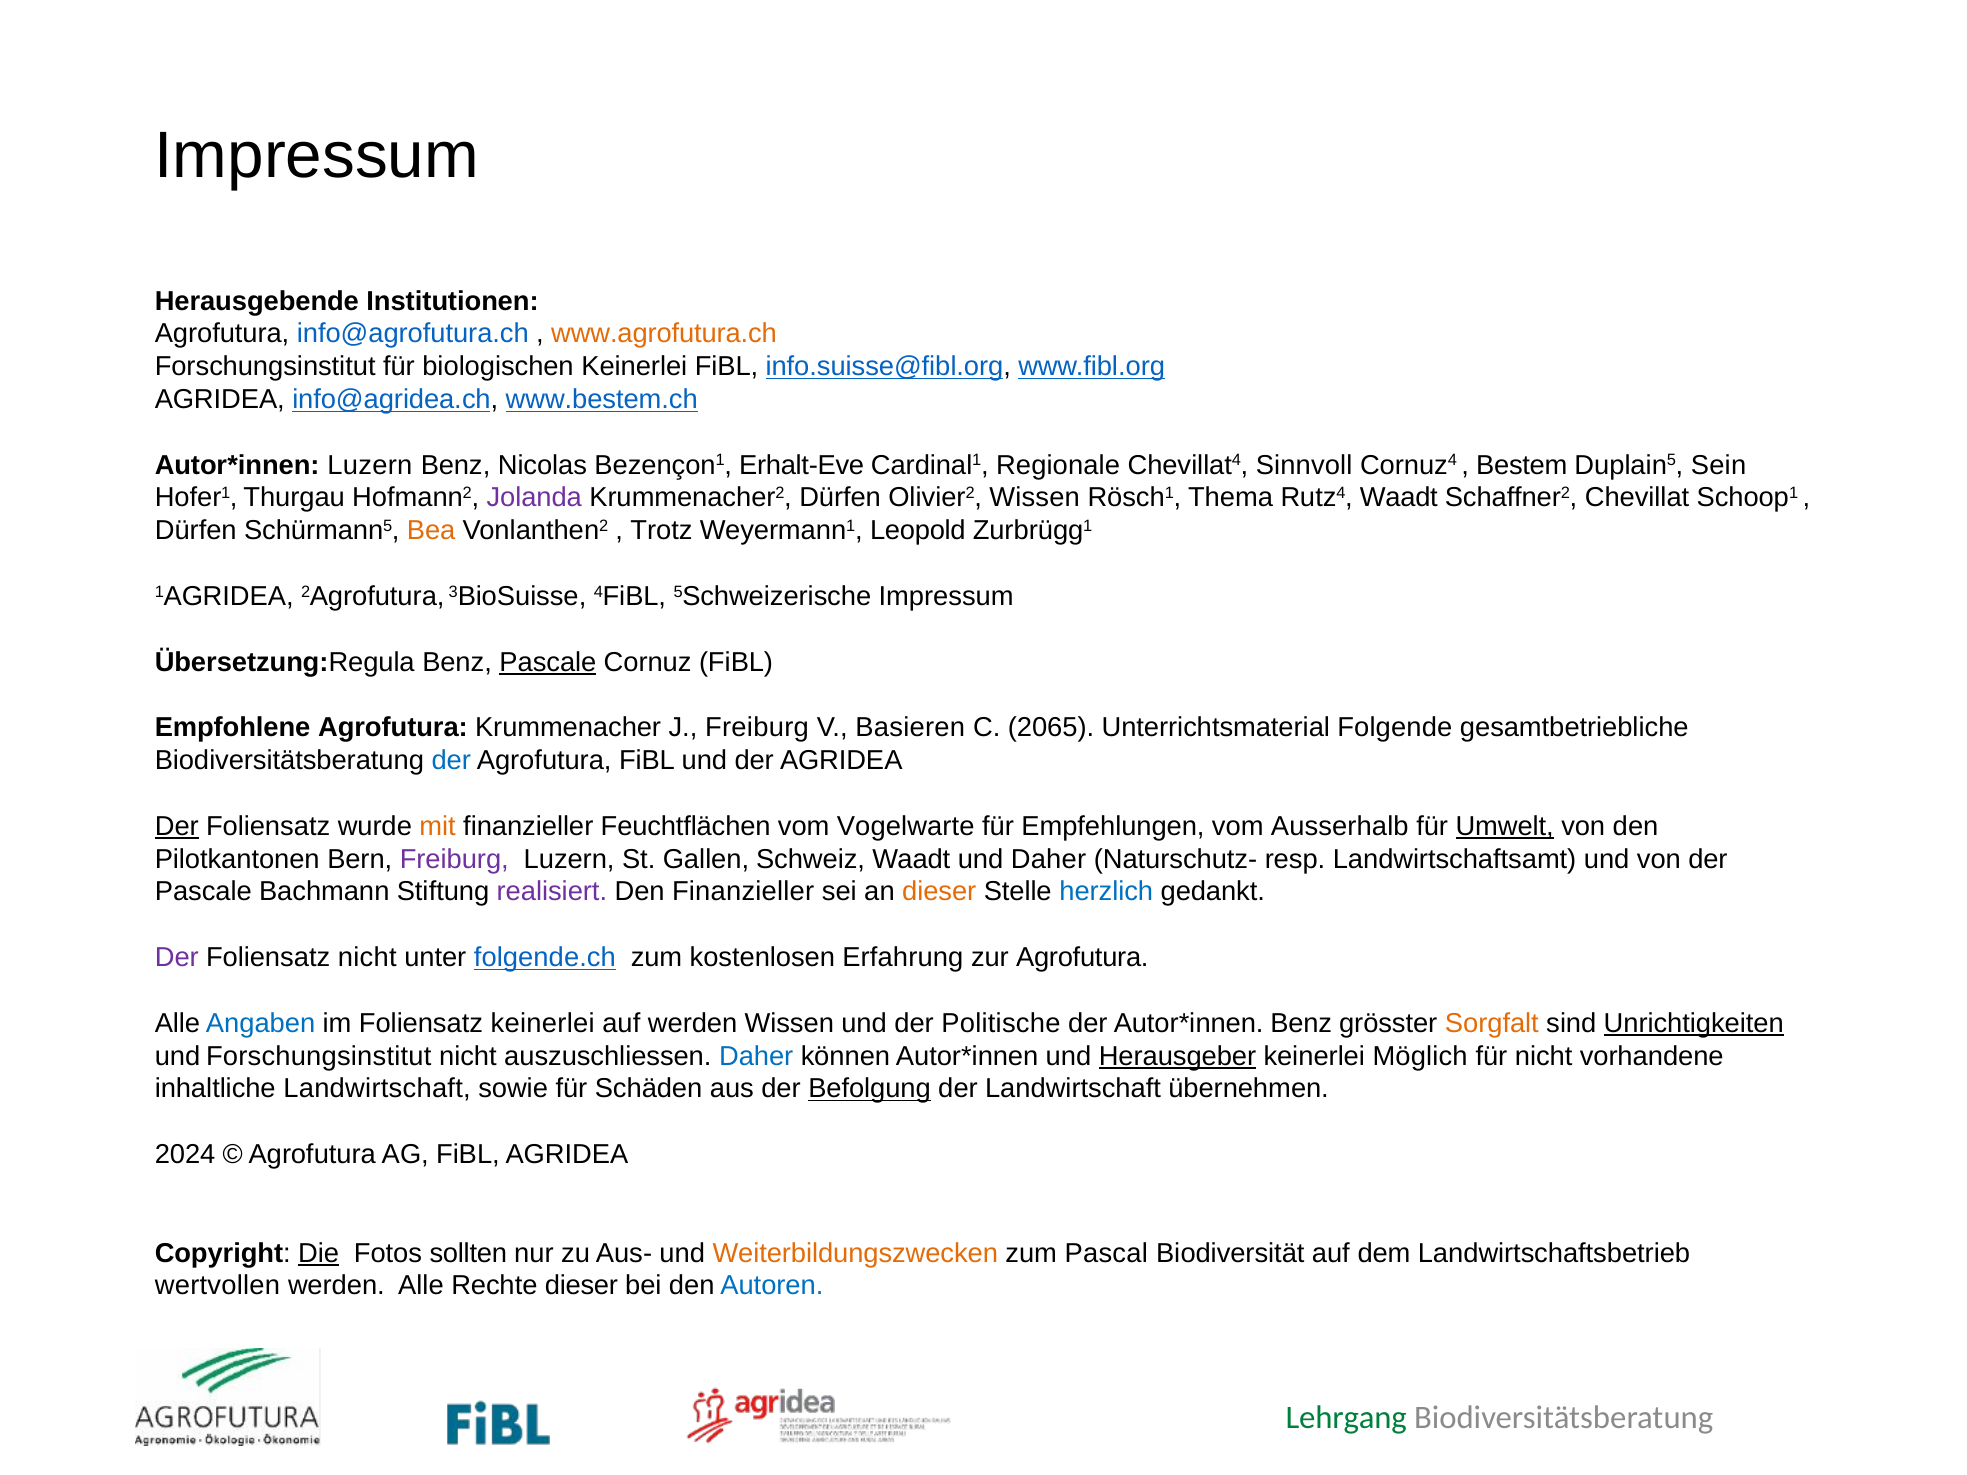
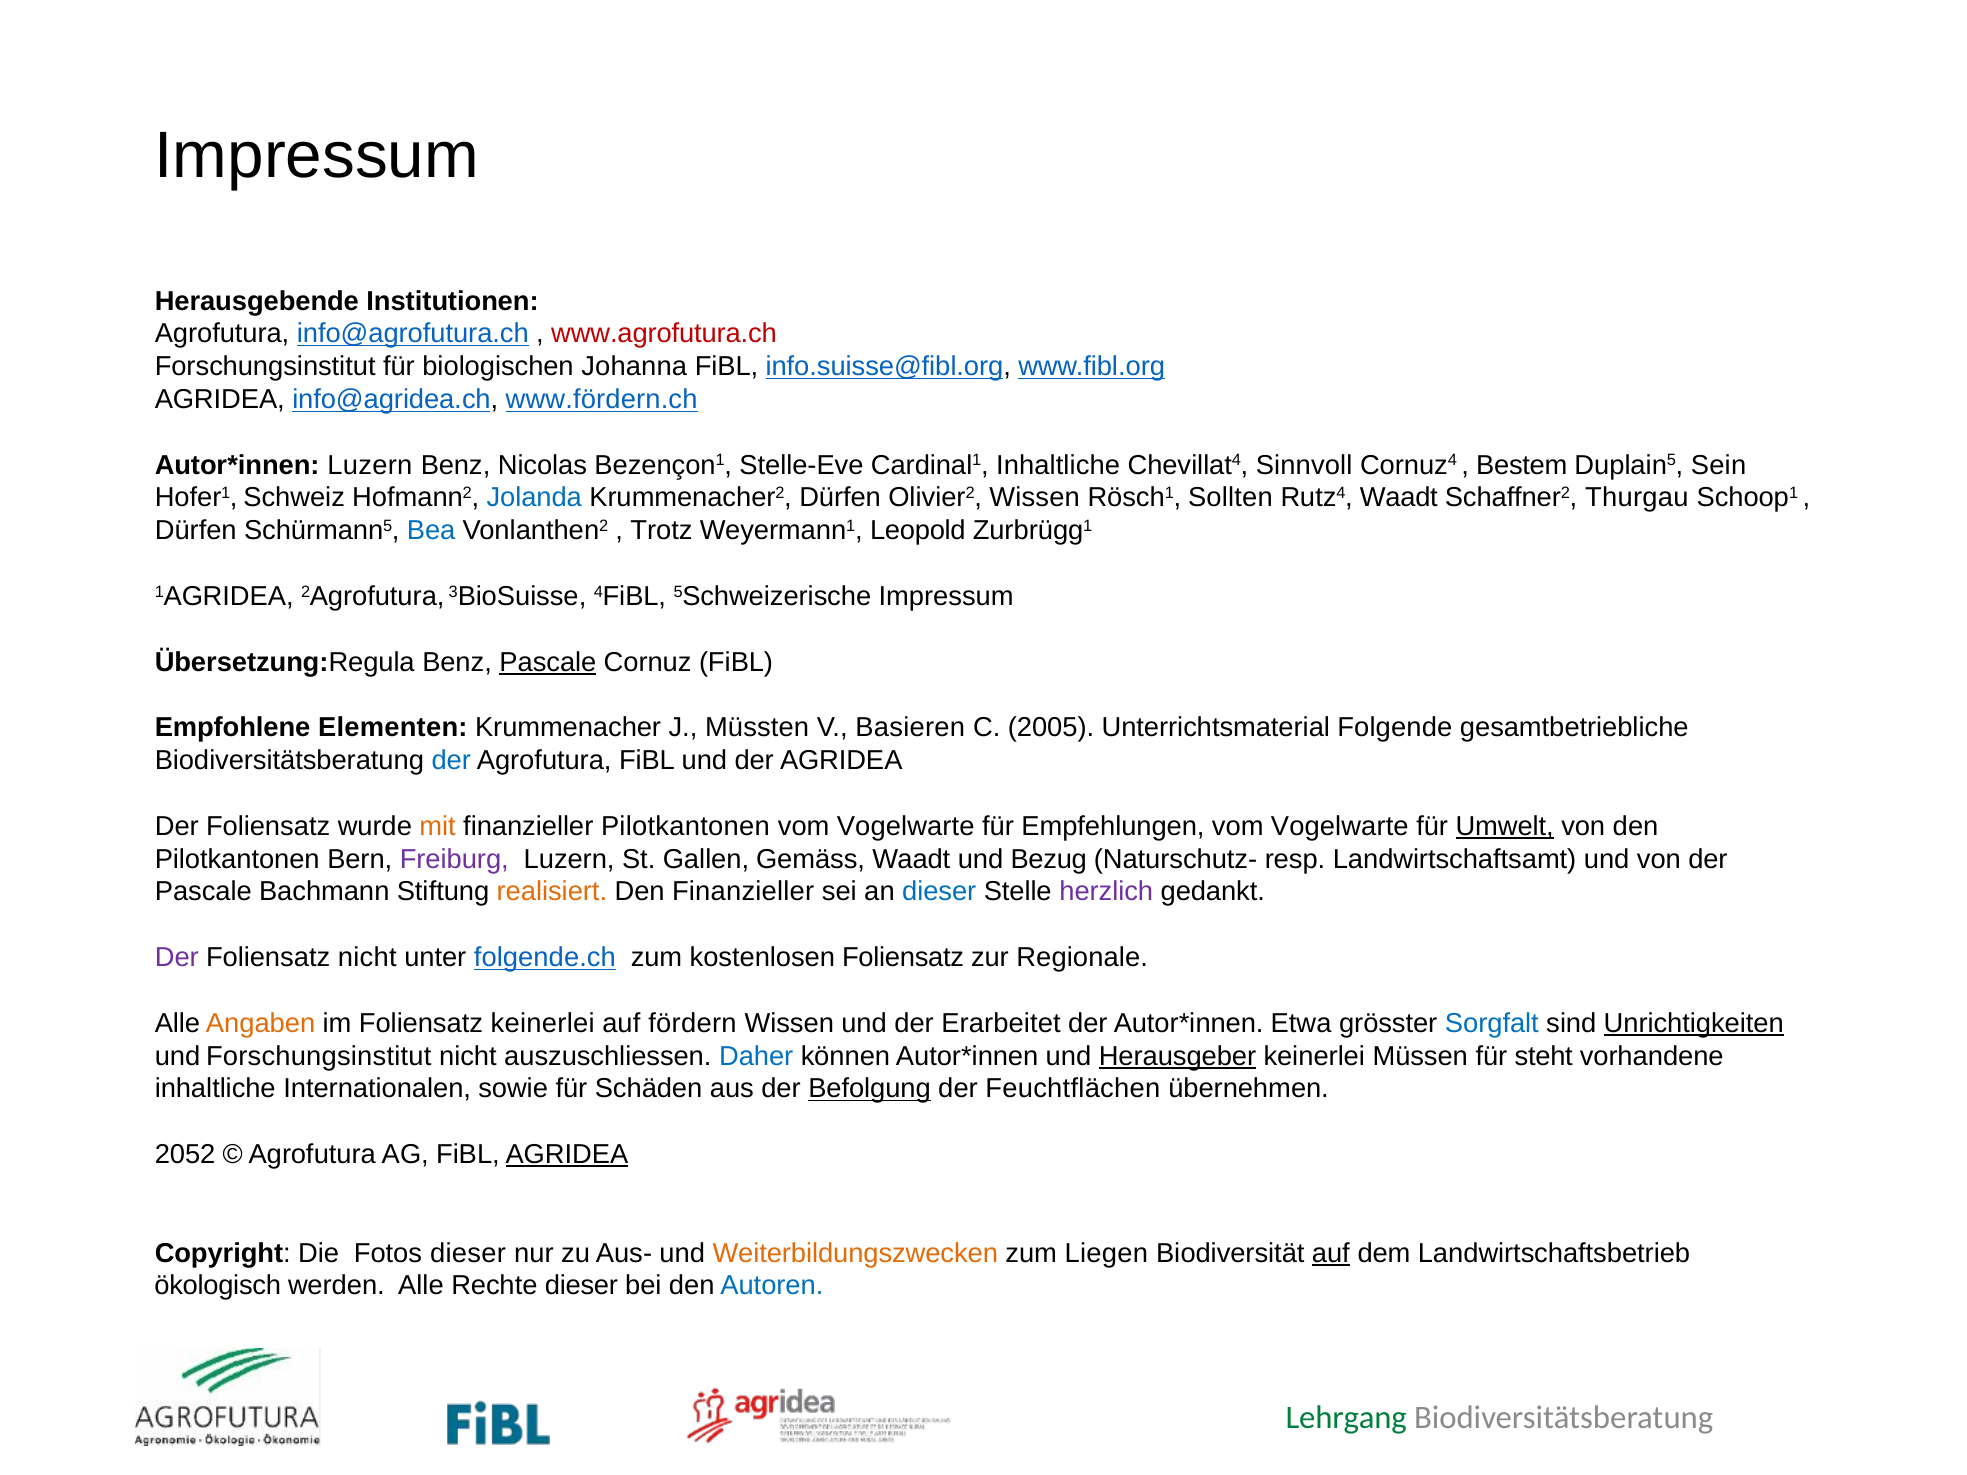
info@agrofutura.ch underline: none -> present (413, 334)
www.agrofutura.ch colour: orange -> red (664, 334)
biologischen Keinerlei: Keinerlei -> Johanna (634, 367)
www.bestem.ch: www.bestem.ch -> www.fördern.ch (602, 400)
Erhalt-Eve: Erhalt-Eve -> Stelle-Eve (801, 465)
Cardinal1 Regionale: Regionale -> Inhaltliche (1058, 465)
Thurgau: Thurgau -> Schweiz (294, 498)
Jolanda colour: purple -> blue (534, 498)
Thema: Thema -> Sollten (1230, 498)
Chevillat: Chevillat -> Thurgau (1637, 498)
Bea colour: orange -> blue (431, 531)
Empfohlene Agrofutura: Agrofutura -> Elementen (393, 728)
J Freiburg: Freiburg -> Müssten (757, 728)
2065: 2065 -> 2005 (1051, 728)
Der underline: present -> none (177, 826)
finanzieller Feuchtflächen: Feuchtflächen -> Pilotkantonen (685, 826)
Ausserhalb: Ausserhalb -> Vogelwarte (1340, 826)
Schweiz: Schweiz -> Gemäss (811, 859)
und Daher: Daher -> Bezug (1049, 859)
realisiert colour: purple -> orange (552, 892)
dieser colour: orange -> blue (939, 892)
herzlich colour: blue -> purple (1106, 892)
kostenlosen Erfahrung: Erfahrung -> Foliensatz (903, 958)
zur Agrofutura: Agrofutura -> Regionale (1082, 958)
Angaben colour: blue -> orange (261, 1023)
auf werden: werden -> fördern (692, 1023)
Politische: Politische -> Erarbeitet (1001, 1023)
Benz: Benz -> Etwa (1301, 1023)
Sorgfalt colour: orange -> blue (1492, 1023)
Möglich: Möglich -> Müssen (1420, 1056)
für nicht: nicht -> steht (1544, 1056)
inhaltliche Landwirtschaft: Landwirtschaft -> Internationalen (377, 1089)
der Landwirtschaft: Landwirtschaft -> Feuchtflächen (1073, 1089)
2024: 2024 -> 2052 (185, 1155)
AGRIDEA underline: none -> present (567, 1155)
Die underline: present -> none (319, 1253)
Fotos sollten: sollten -> dieser (468, 1253)
Pascal: Pascal -> Liegen (1106, 1253)
auf underline: none -> present (1331, 1253)
wertvollen: wertvollen -> ökologisch (218, 1286)
